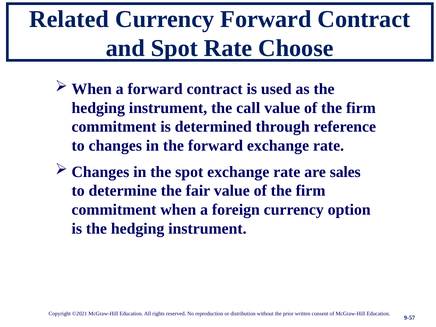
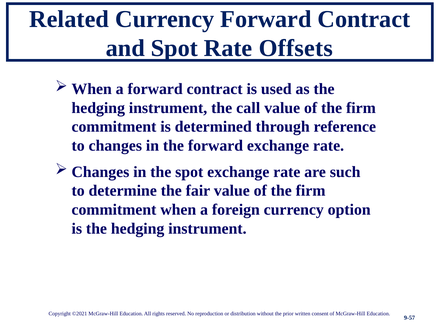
Choose: Choose -> Offsets (296, 48)
sales: sales -> such (345, 172)
